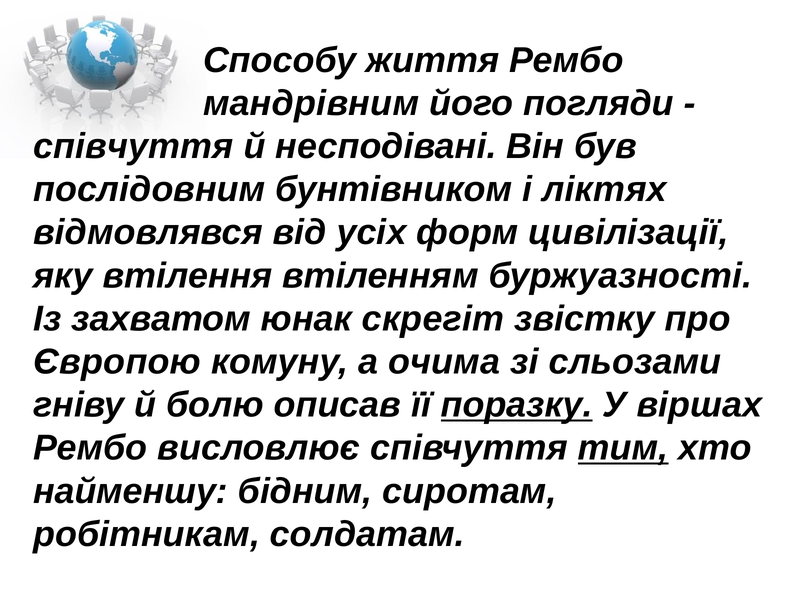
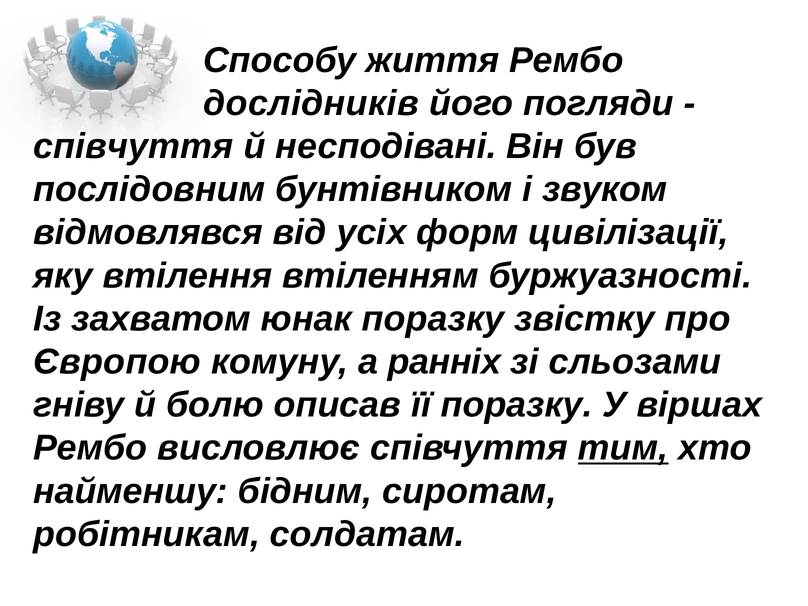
мандрівним: мандрівним -> дослідників (311, 103)
ліктях: ліктях -> звуком (605, 189)
юнак скрегіт: скрегіт -> поразку (433, 319)
очима: очима -> ранніх (444, 362)
поразку underline: present -> none (517, 405)
